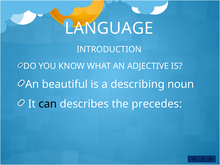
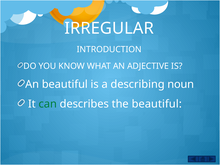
LANGUAGE: LANGUAGE -> IRREGULAR (109, 28)
can colour: black -> green (48, 104)
the precedes: precedes -> beautiful (157, 104)
